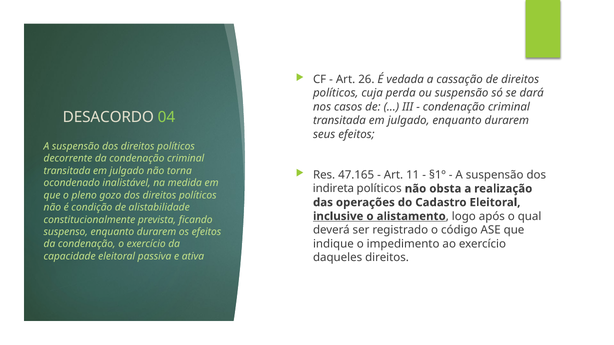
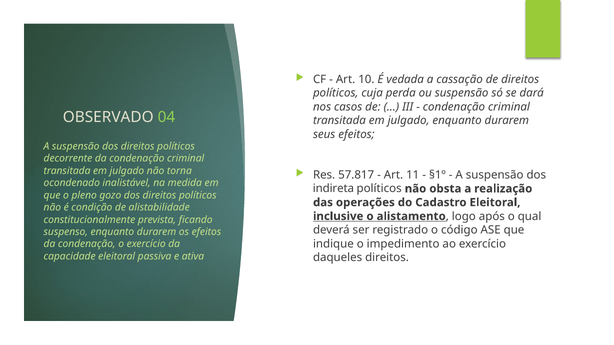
26: 26 -> 10 (366, 79)
DESACORDO: DESACORDO -> OBSERVADO (108, 117)
47.165: 47.165 -> 57.817 (356, 175)
